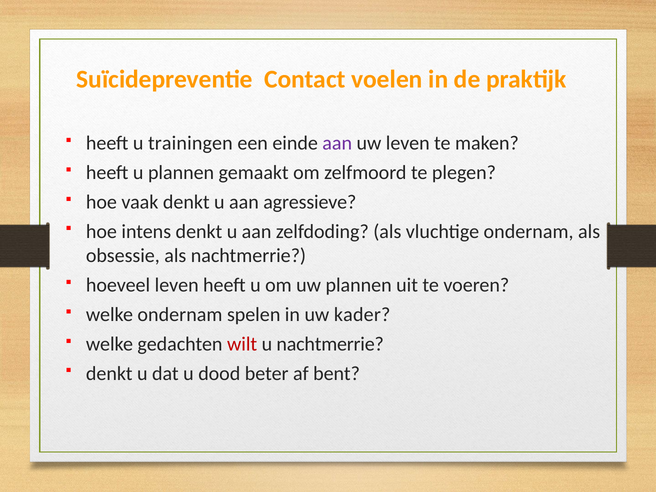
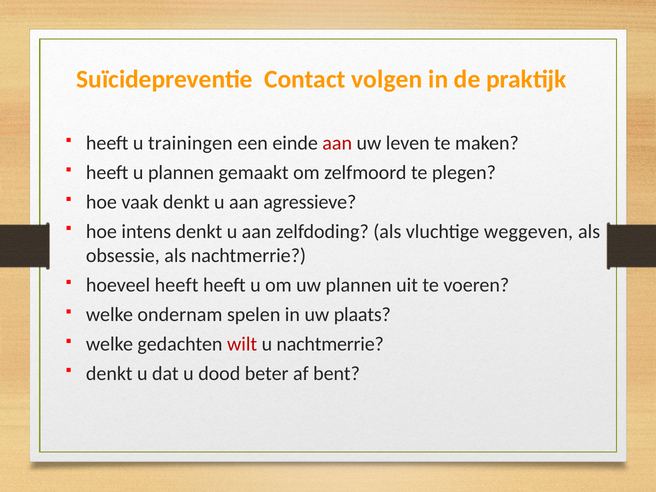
voelen: voelen -> volgen (387, 79)
aan colour: purple -> red (337, 143)
vluchtige ondernam: ondernam -> weggeven (528, 232)
hoeveel leven: leven -> heeft (177, 285)
kader: kader -> plaats (362, 315)
